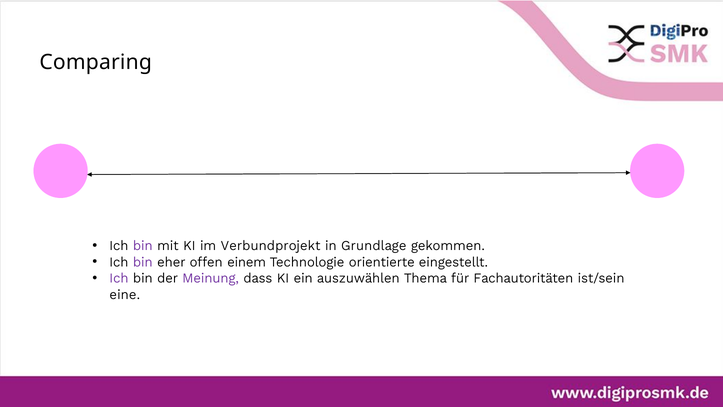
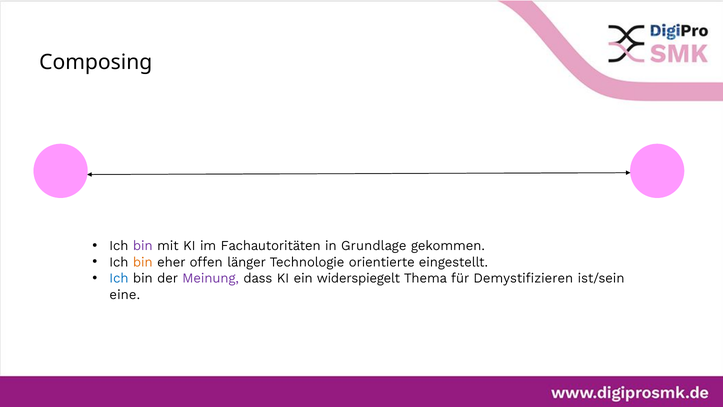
Comparing: Comparing -> Composing (96, 62)
Verbundprojekt: Verbundprojekt -> Fachautoritäten (271, 246)
bin colour: purple -> orange (143, 262)
einem: einem -> länger (247, 262)
Ich colour: purple -> blue (119, 278)
auszuwählen: auszuwählen -> widerspiegelt (358, 278)
Fachautoritäten: Fachautoritäten -> Demystifizieren (523, 278)
